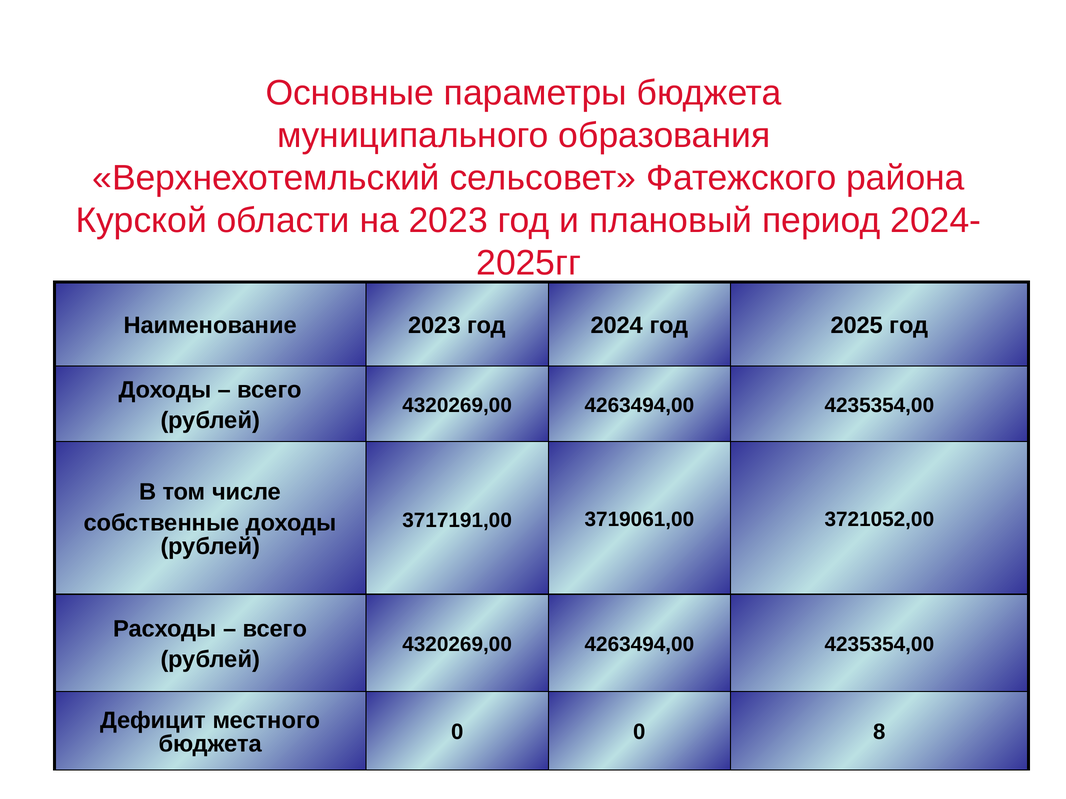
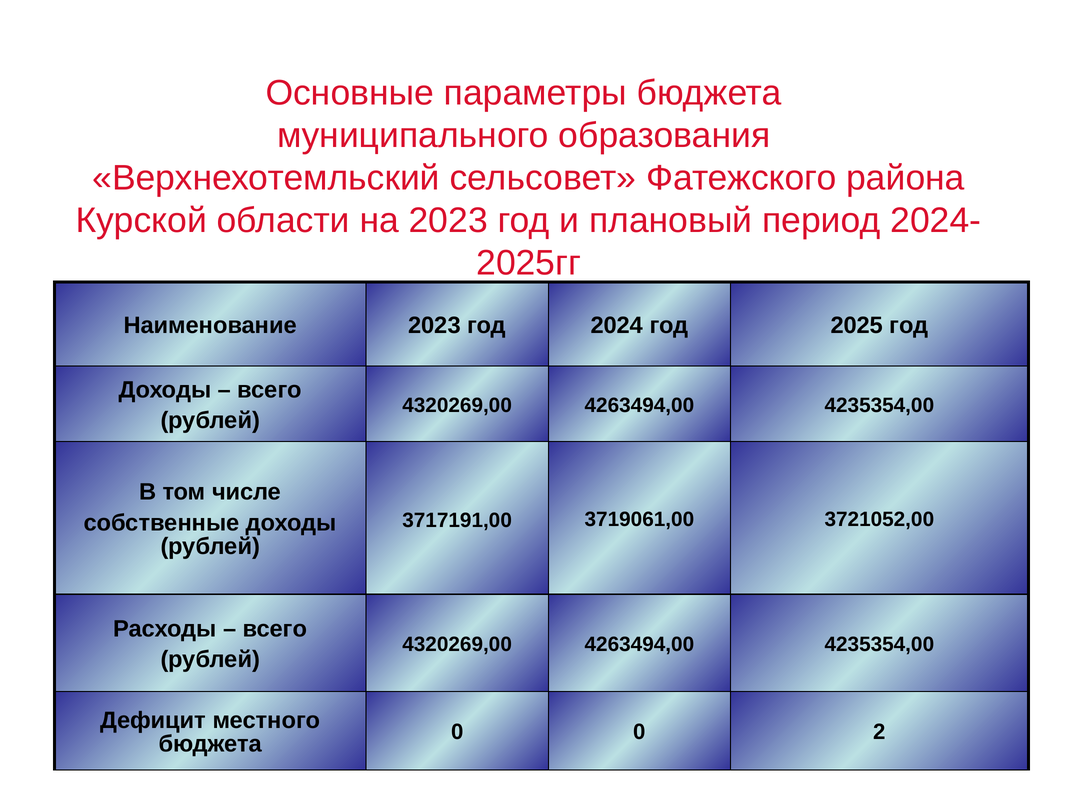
8: 8 -> 2 (879, 732)
